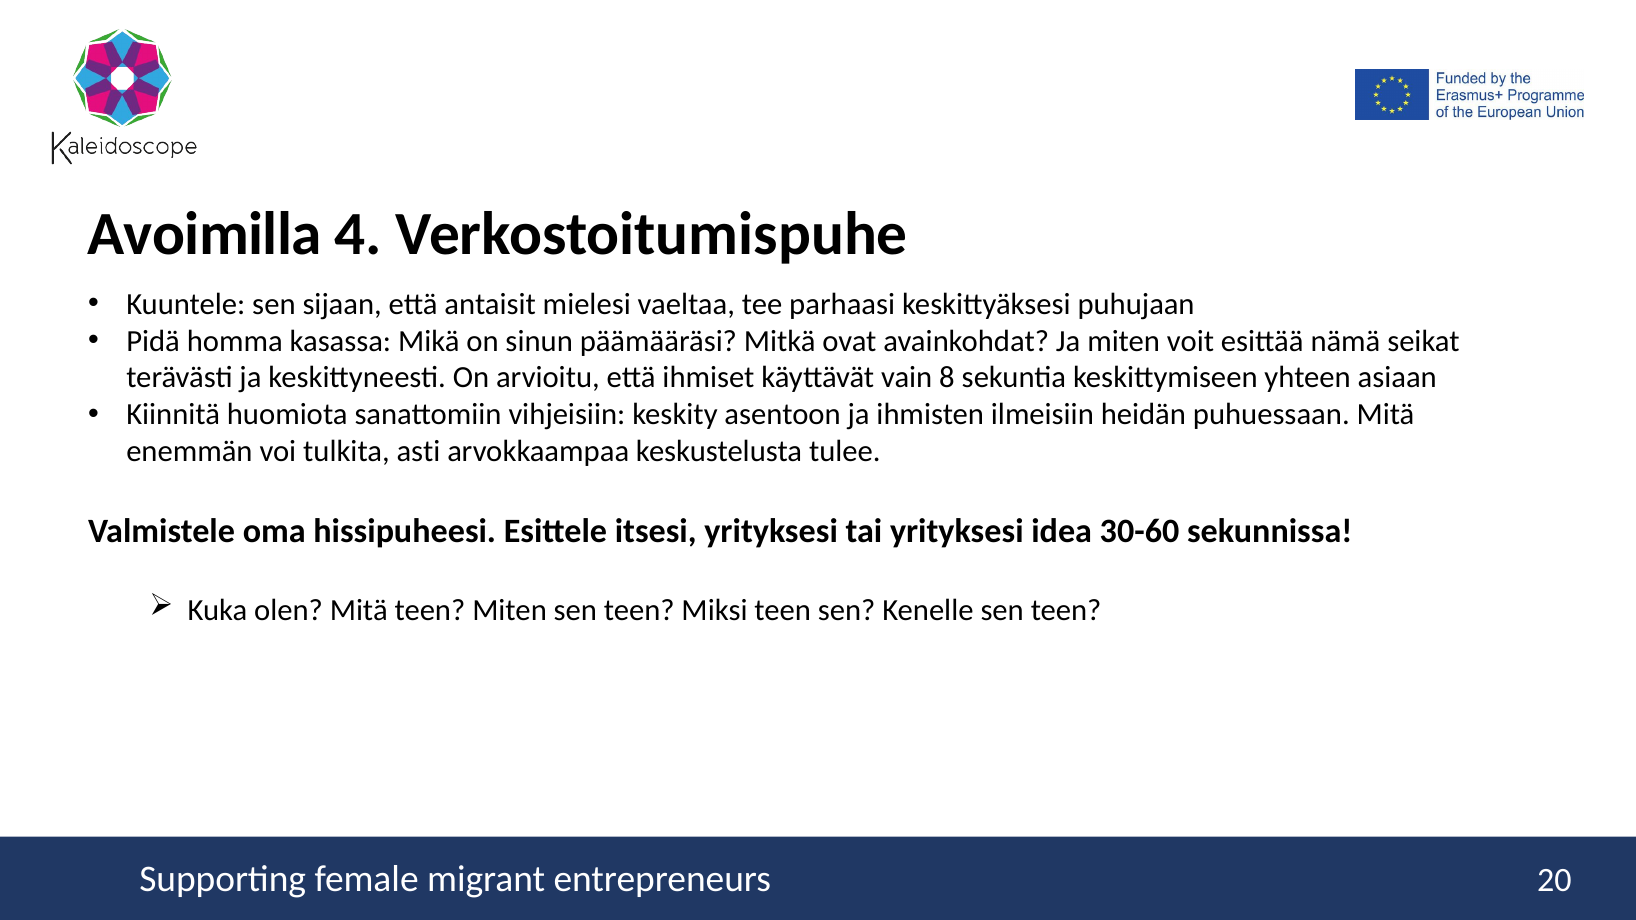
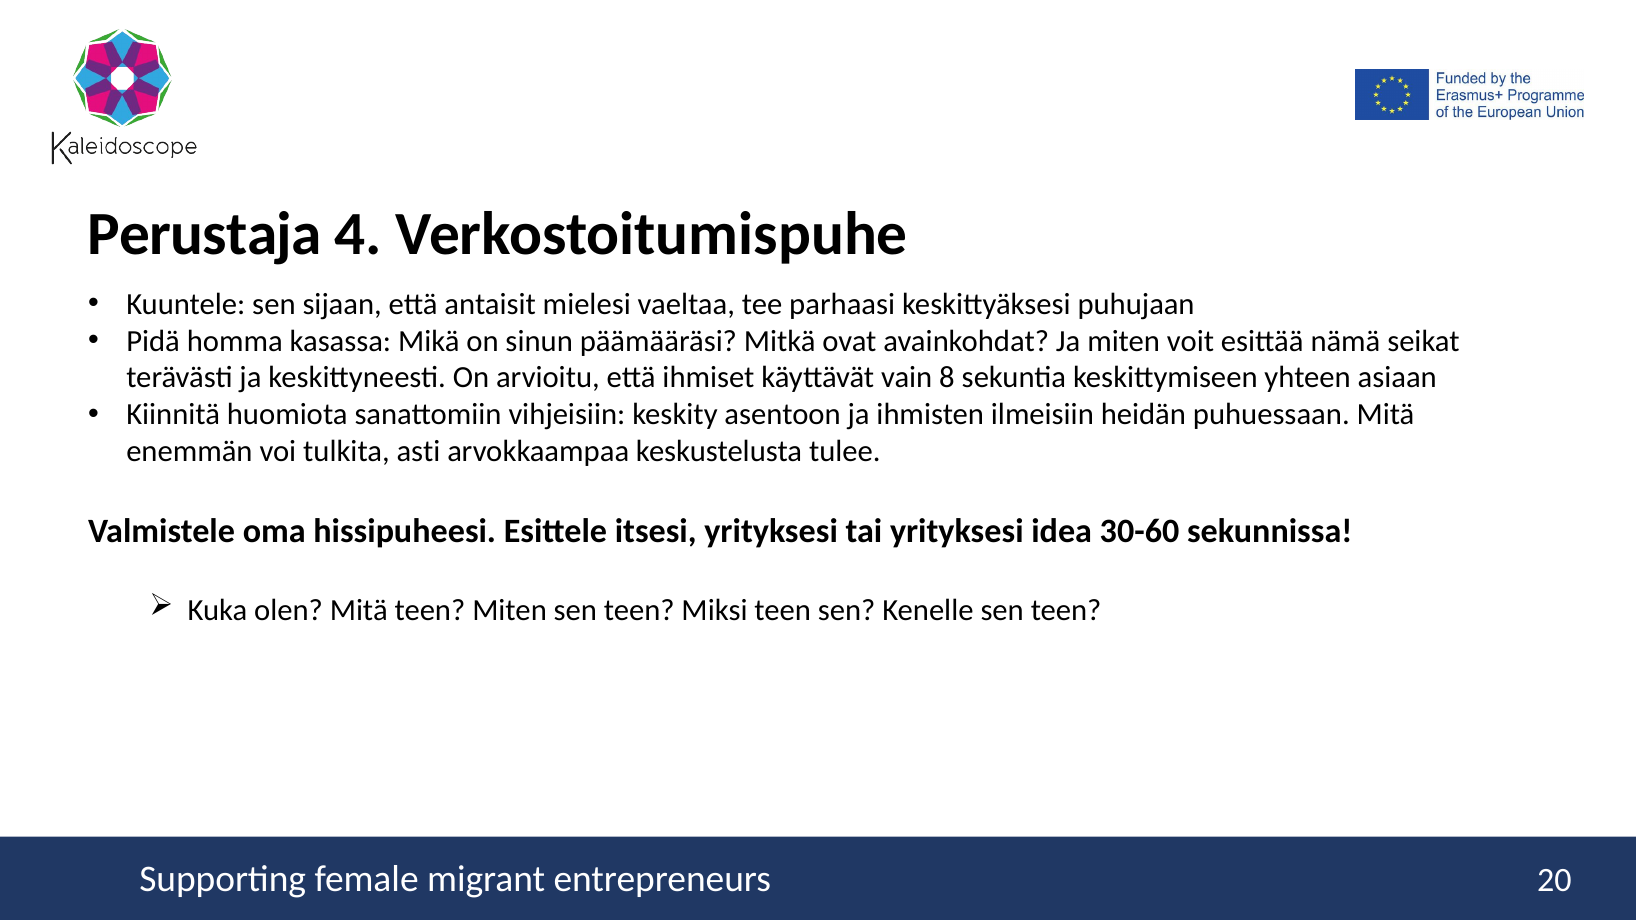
Avoimilla: Avoimilla -> Perustaja (205, 235)
